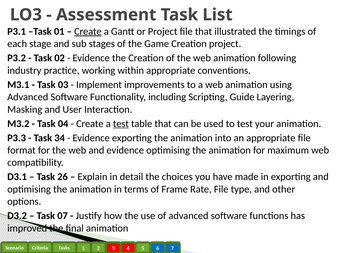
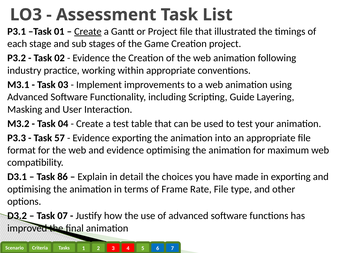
test underline: present -> none (121, 124)
34: 34 -> 57 (60, 138)
26: 26 -> 86 (63, 177)
